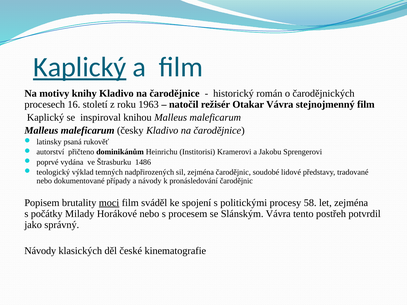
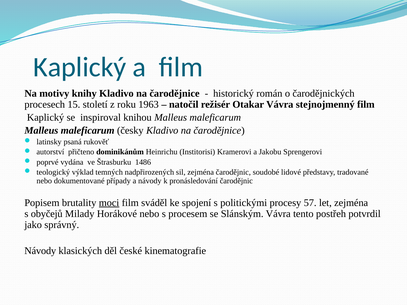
Kaplický underline: present -> none (80, 67)
16: 16 -> 15 (74, 105)
58: 58 -> 57 (310, 203)
počátky: počátky -> obyčejů (47, 214)
